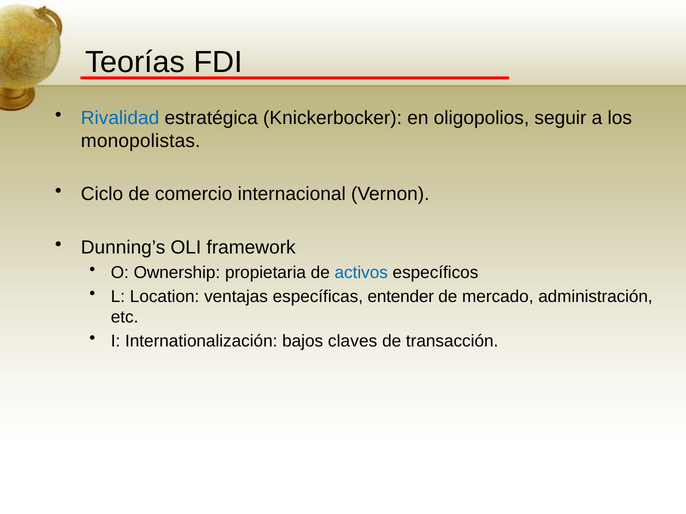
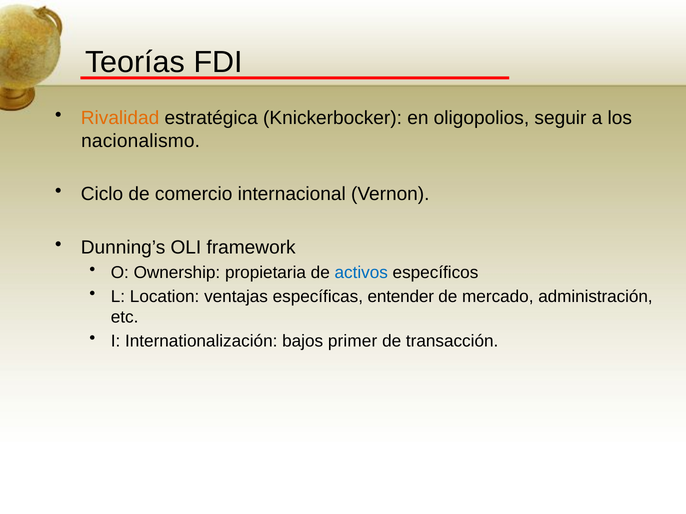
Rivalidad colour: blue -> orange (120, 118)
monopolistas: monopolistas -> nacionalismo (141, 141)
claves: claves -> primer (353, 341)
